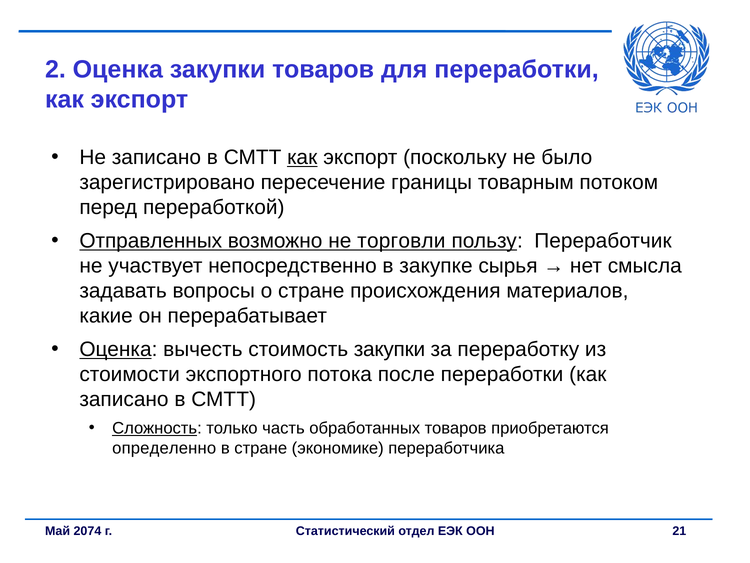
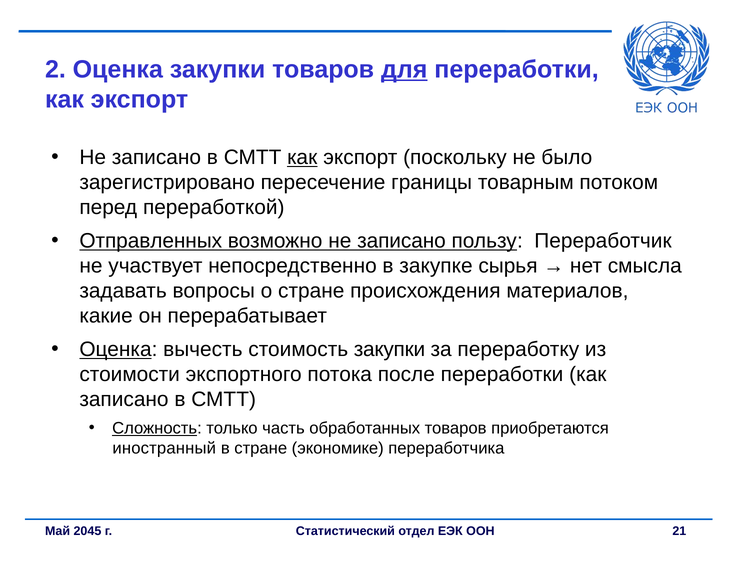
для underline: none -> present (404, 69)
возможно не торговли: торговли -> записано (401, 241)
определенно: определенно -> иностранный (164, 448)
2074: 2074 -> 2045 (87, 531)
